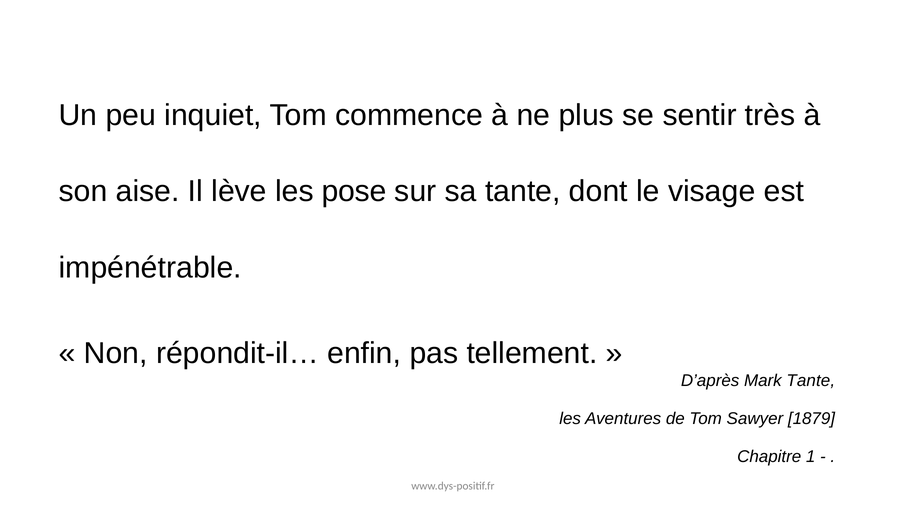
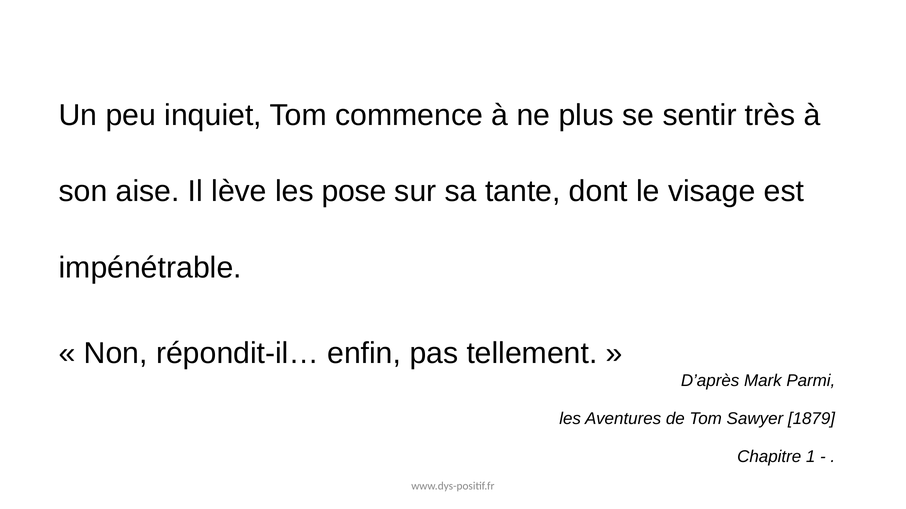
Mark Tante: Tante -> Parmi (811, 381)
